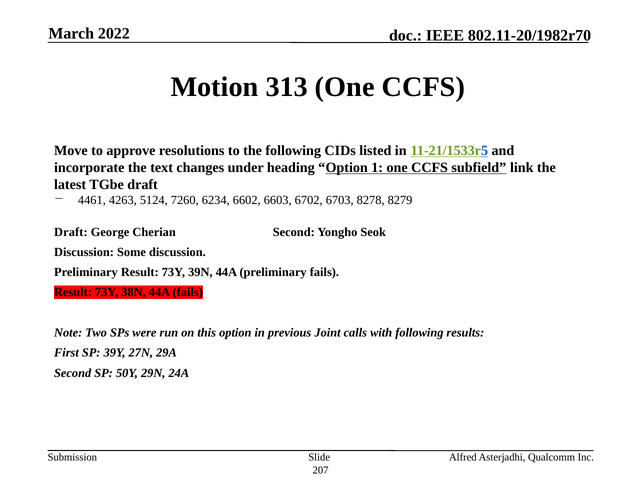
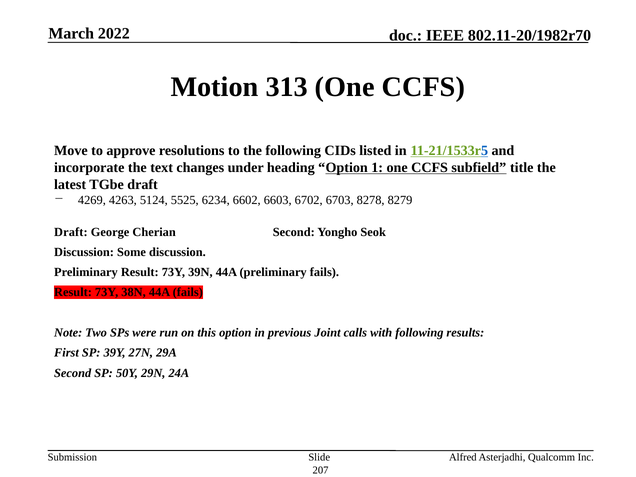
link: link -> title (522, 167)
4461: 4461 -> 4269 (92, 200)
7260: 7260 -> 5525 (185, 200)
